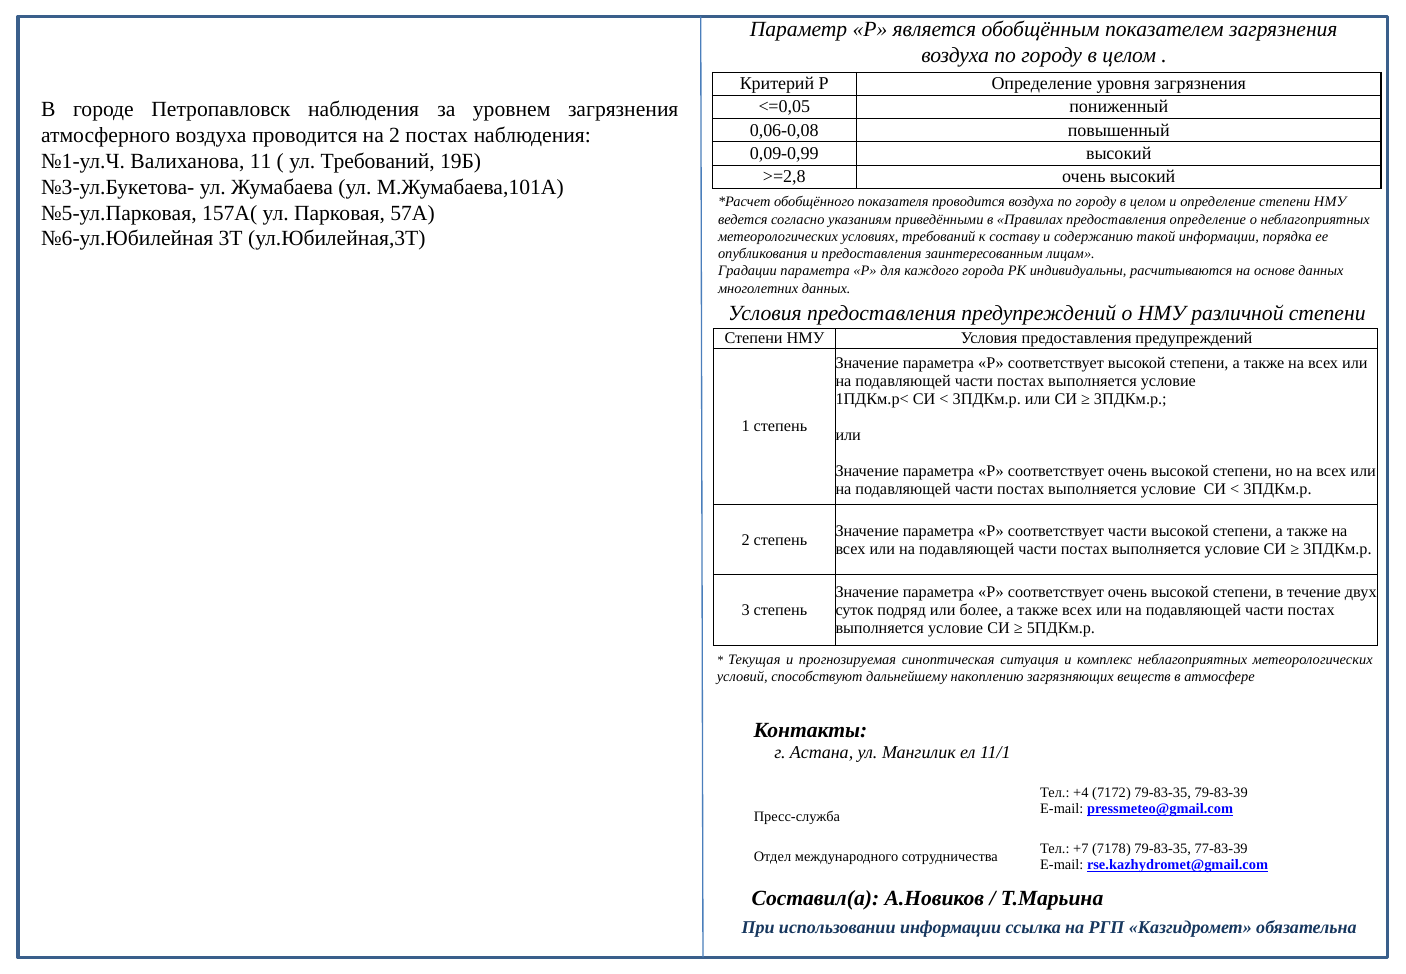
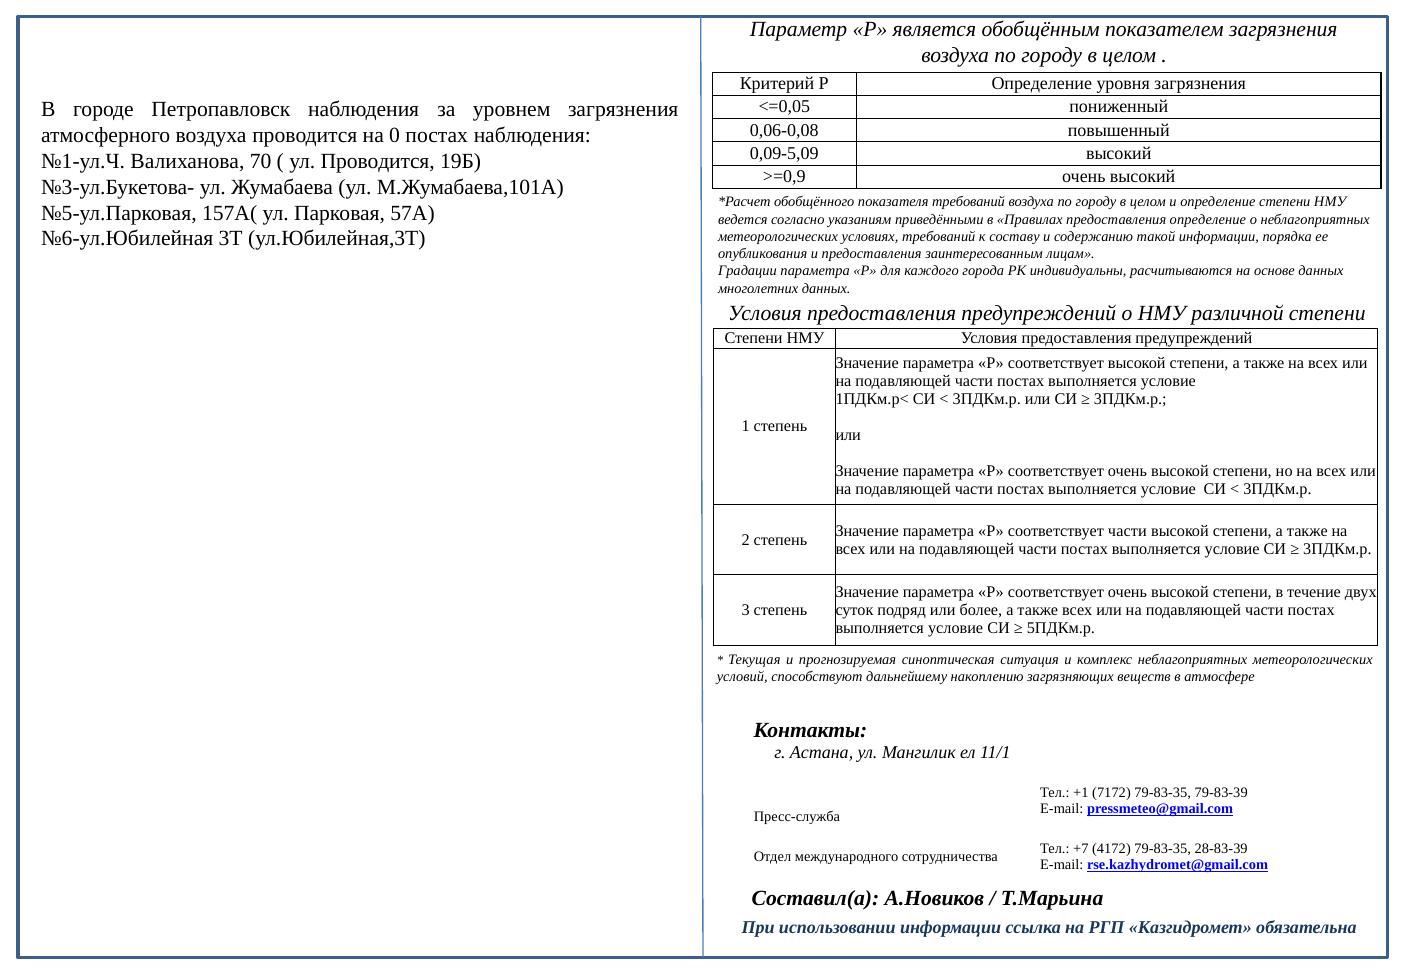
на 2: 2 -> 0 (395, 135)
0,09-0,99: 0,09-0,99 -> 0,09-5,09 (784, 153)
11: 11 -> 70 (261, 161)
ул Требований: Требований -> Проводится (378, 161)
>=2,8: >=2,8 -> >=0,9 (784, 176)
показателя проводится: проводится -> требований (968, 202)
+4: +4 -> +1 (1081, 792)
7178: 7178 -> 4172 (1111, 849)
77-83-39: 77-83-39 -> 28-83-39 (1221, 849)
